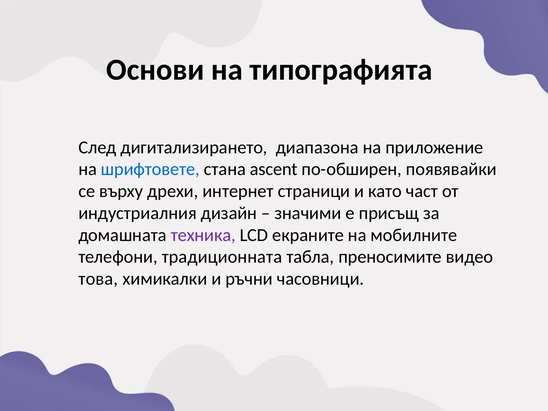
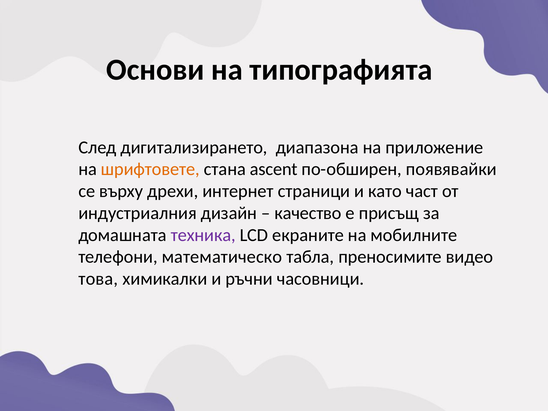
шрифтовете colour: blue -> orange (150, 169)
значими: значими -> качество (308, 213)
традиционната: традиционната -> математическо (222, 257)
